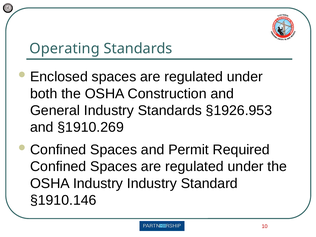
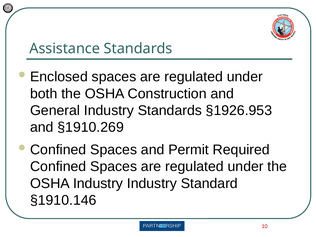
Operating: Operating -> Assistance (65, 49)
